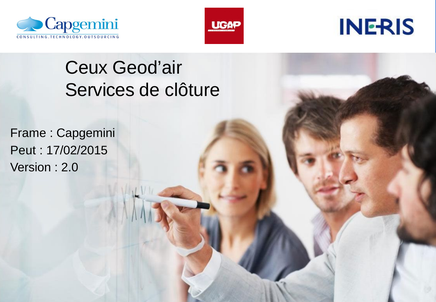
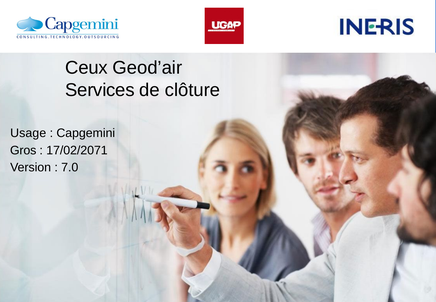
Frame: Frame -> Usage (28, 133)
Peut: Peut -> Gros (23, 150)
17/02/2015: 17/02/2015 -> 17/02/2071 (77, 150)
2.0: 2.0 -> 7.0 (70, 167)
